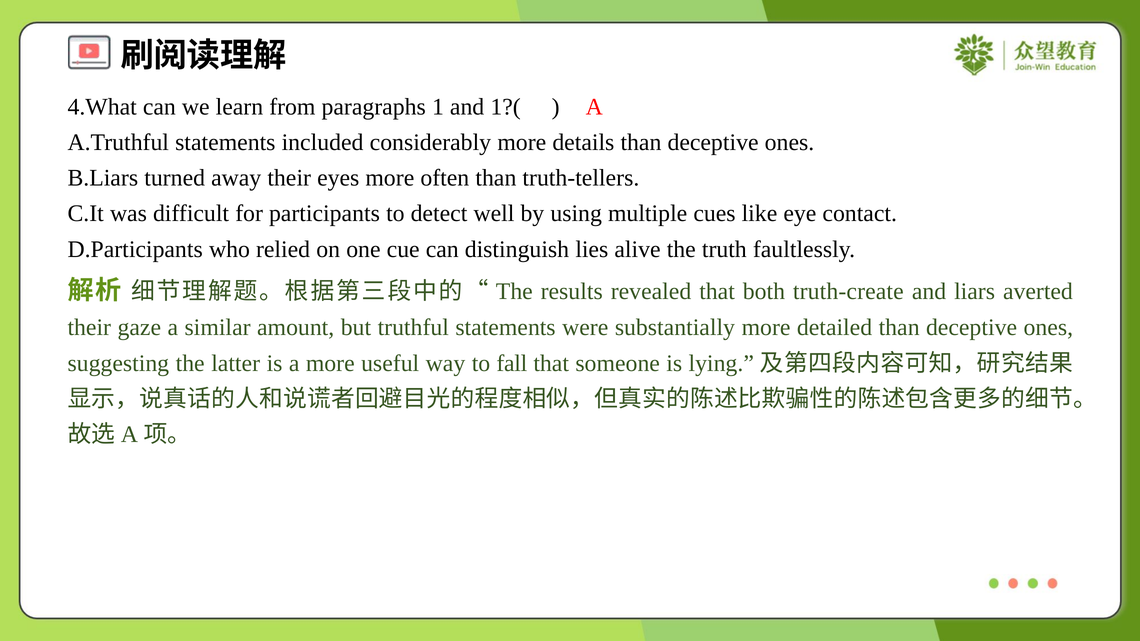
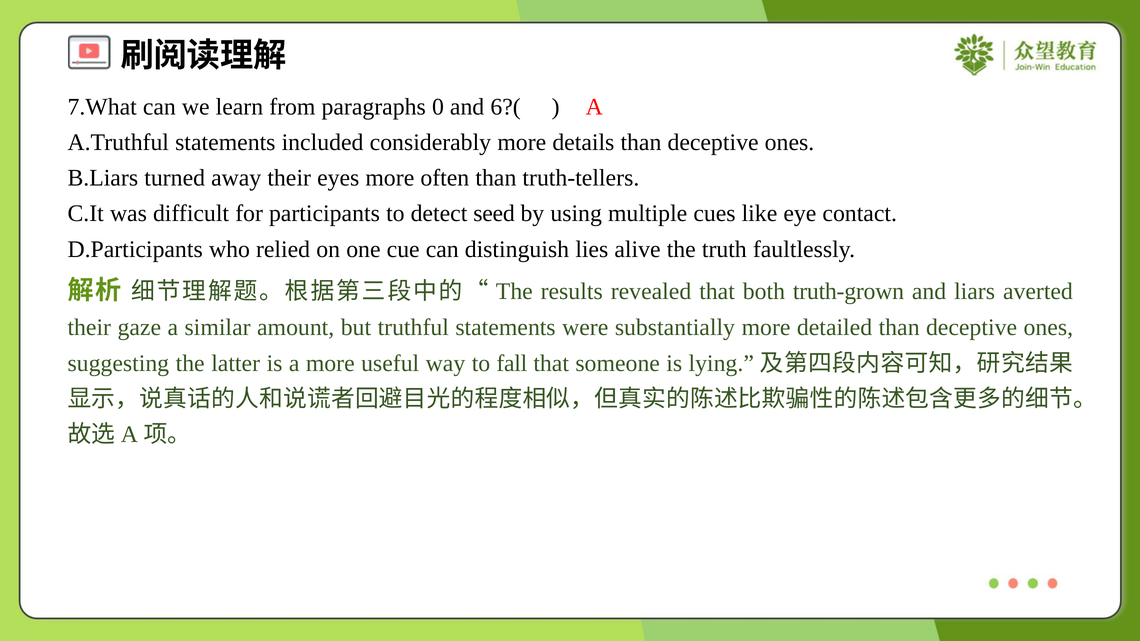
4.What: 4.What -> 7.What (102, 107)
1: 1 -> 0 (438, 107)
1?(: 1?( -> 6?( (506, 107)
well: well -> seed (494, 214)
truth-create: truth-create -> truth-grown (849, 292)
